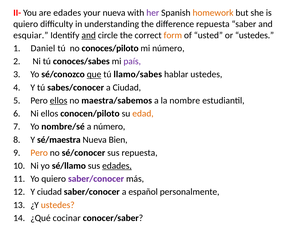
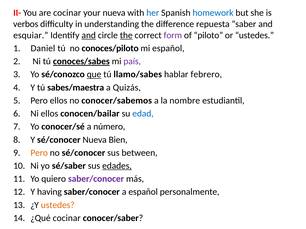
are edades: edades -> cocinar (67, 13)
her colour: purple -> blue (153, 13)
homework colour: orange -> blue (213, 13)
quiero: quiero -> verbos (26, 24)
the underline: none -> present (126, 35)
form colour: orange -> purple (173, 35)
usted: usted -> piloto (208, 35)
mi número: número -> español (168, 48)
conoces/sabes underline: none -> present (81, 61)
hablar ustedes: ustedes -> febrero (206, 75)
sabes/conocer: sabes/conocer -> sabes/maestra (76, 88)
a Ciudad: Ciudad -> Quizás (127, 88)
ellos underline: present -> none (59, 101)
maestra/sabemos: maestra/sabemos -> conocer/sabemos (117, 101)
conocen/piloto: conocen/piloto -> conocen/bailar (90, 114)
edad colour: orange -> blue (143, 114)
nombre/sé: nombre/sé -> conocer/sé (63, 127)
Y sé/maestra: sé/maestra -> sé/conocer (59, 140)
sus repuesta: repuesta -> between (140, 153)
sé/llamo: sé/llamo -> sé/saber (69, 166)
Y ciudad: ciudad -> having (49, 192)
